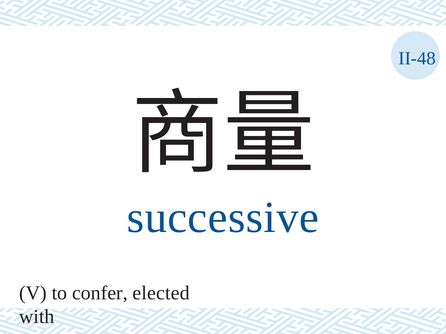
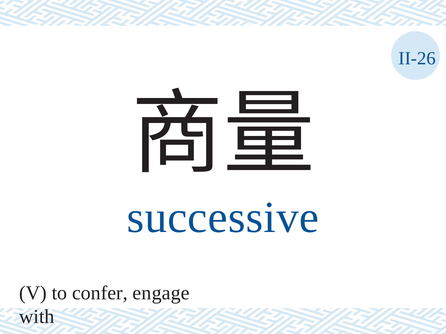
II-48: II-48 -> II-26 (417, 58)
elected: elected -> engage (161, 293)
